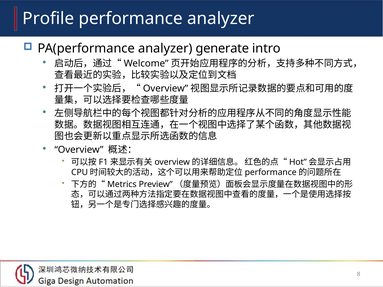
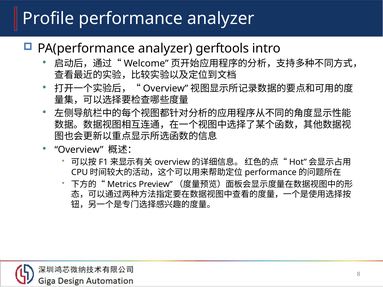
generate: generate -> gerftools (222, 49)
